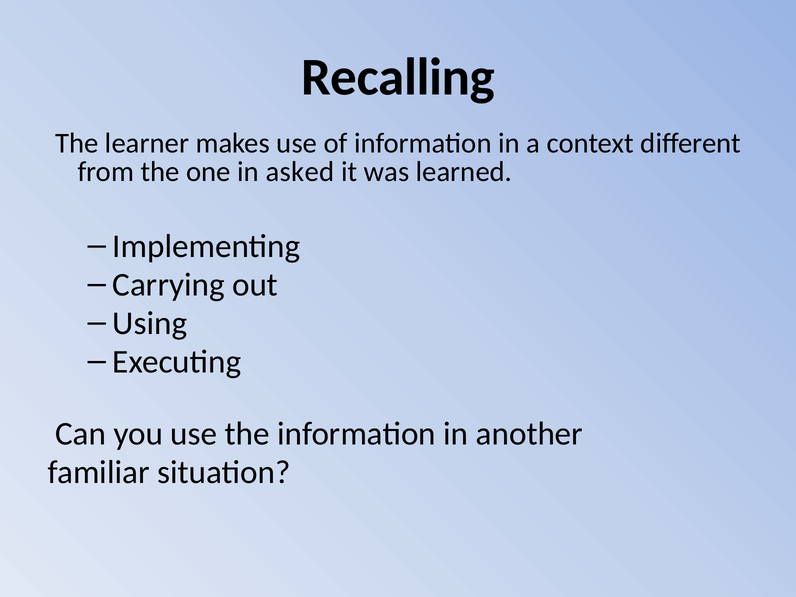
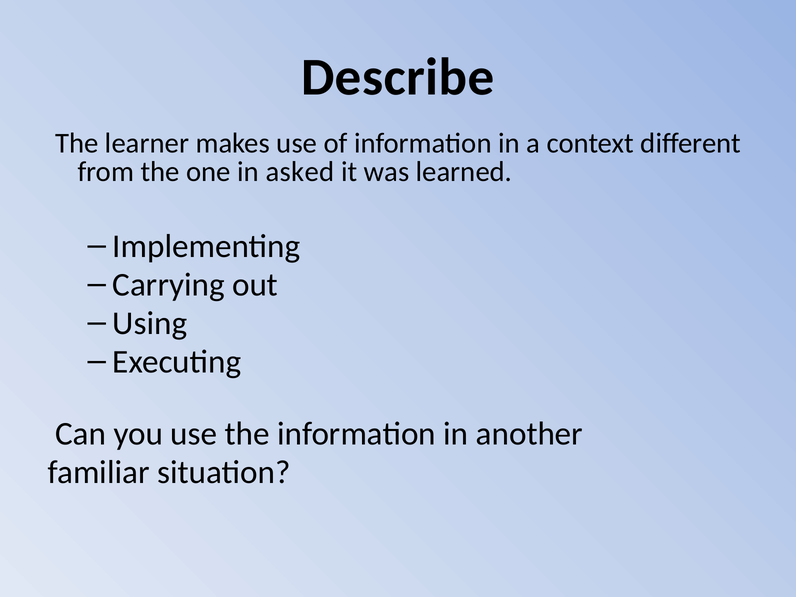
Recalling: Recalling -> Describe (398, 77)
